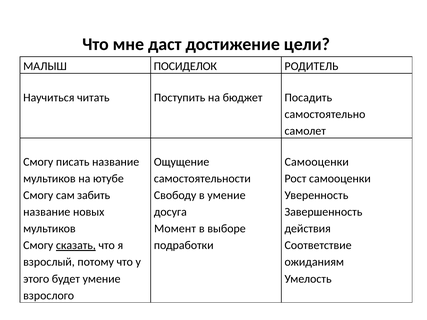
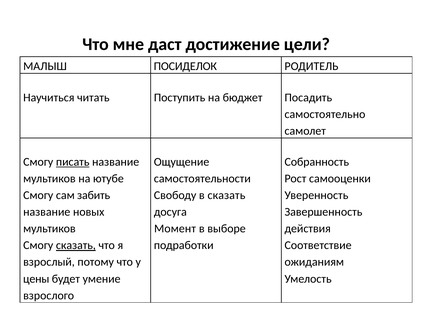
писать underline: none -> present (73, 162)
Самооценки: Самооценки -> Собранность (317, 162)
в умение: умение -> сказать (226, 196)
этого: этого -> цены (36, 279)
